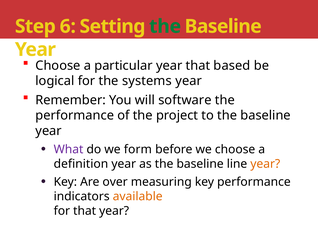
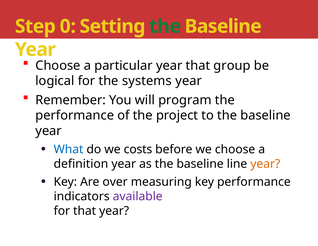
6: 6 -> 0 (68, 26)
based: based -> group (232, 65)
software: software -> program (185, 100)
What colour: purple -> blue (69, 149)
form: form -> costs (138, 149)
available colour: orange -> purple (138, 196)
